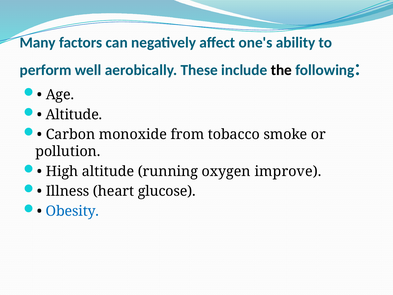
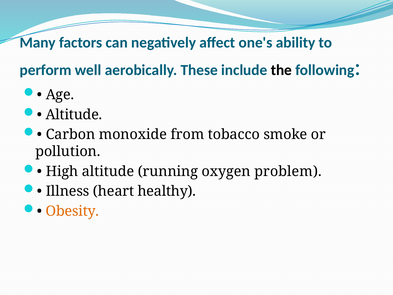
improve: improve -> problem (288, 171)
glucose: glucose -> healthy (167, 191)
Obesity colour: blue -> orange (72, 211)
